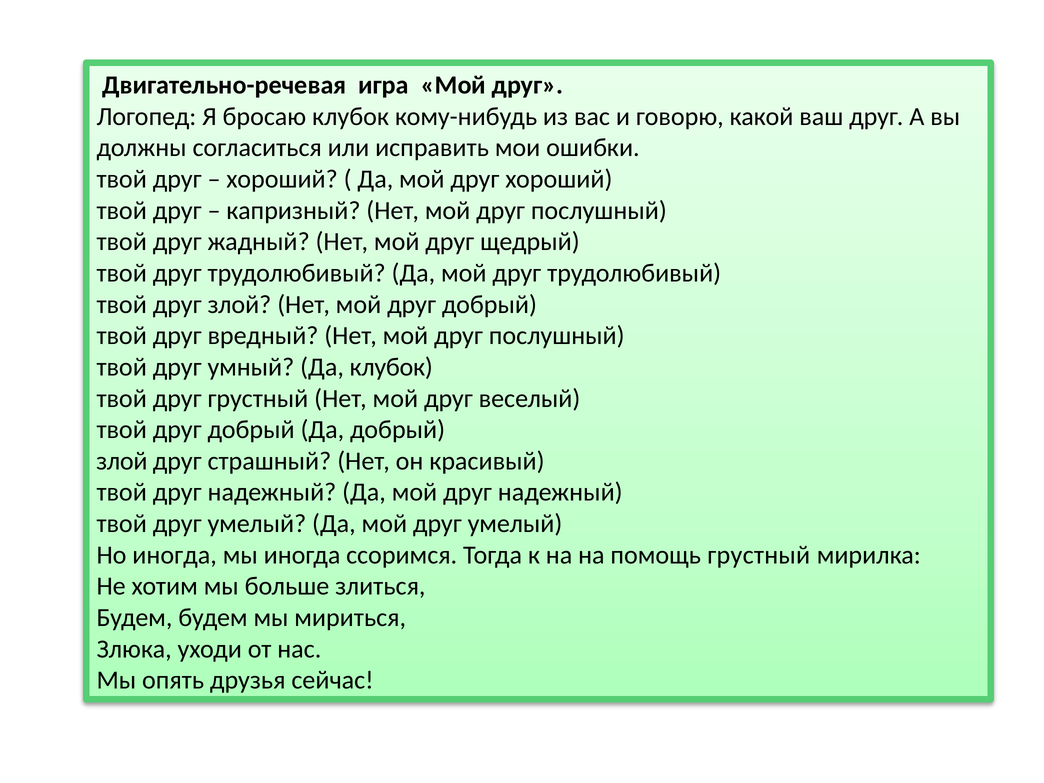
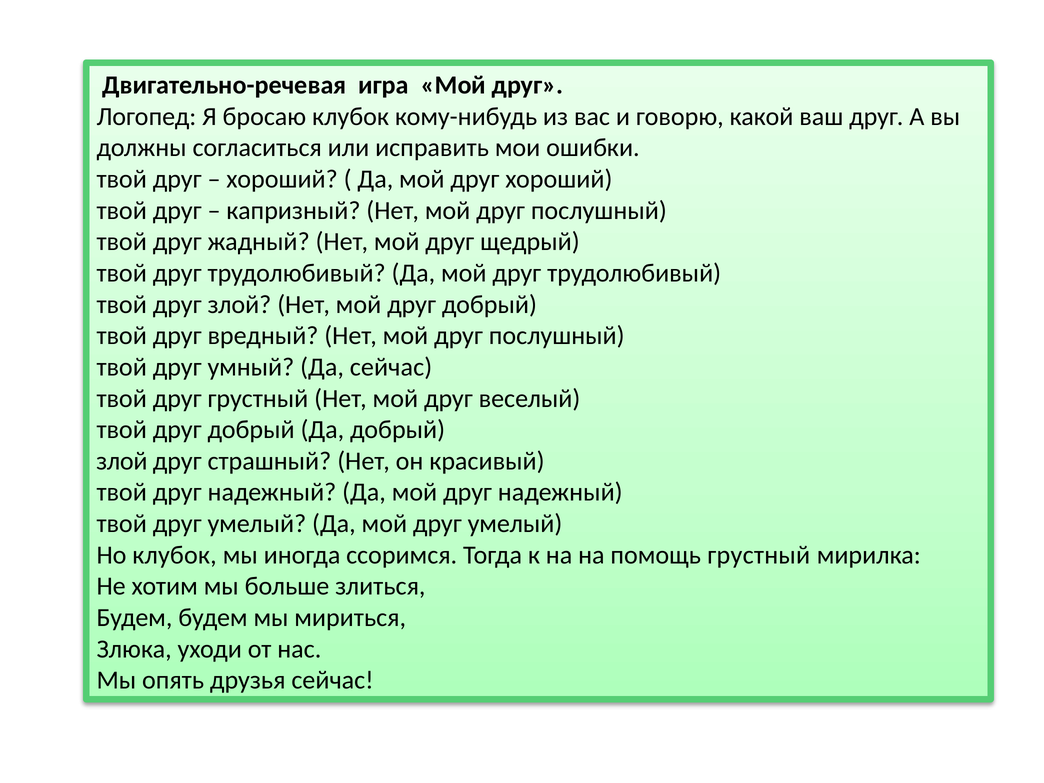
Да клубок: клубок -> сейчас (391, 367)
Но иногда: иногда -> клубок (175, 555)
